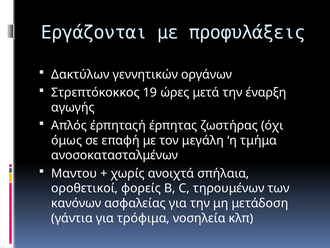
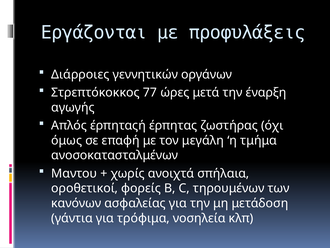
Δακτύλων: Δακτύλων -> Διάρροιες (80, 74)
19: 19 -> 77 (150, 92)
